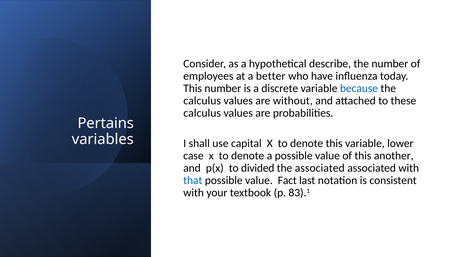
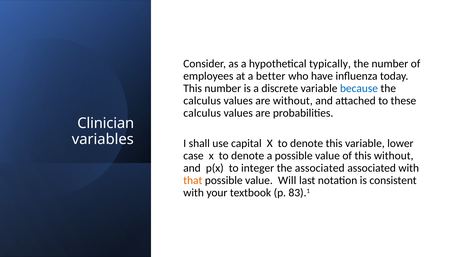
describe: describe -> typically (330, 64)
Pertains: Pertains -> Clinician (106, 123)
this another: another -> without (394, 155)
divided: divided -> integer (258, 168)
that colour: blue -> orange (193, 180)
Fact: Fact -> Will (287, 180)
